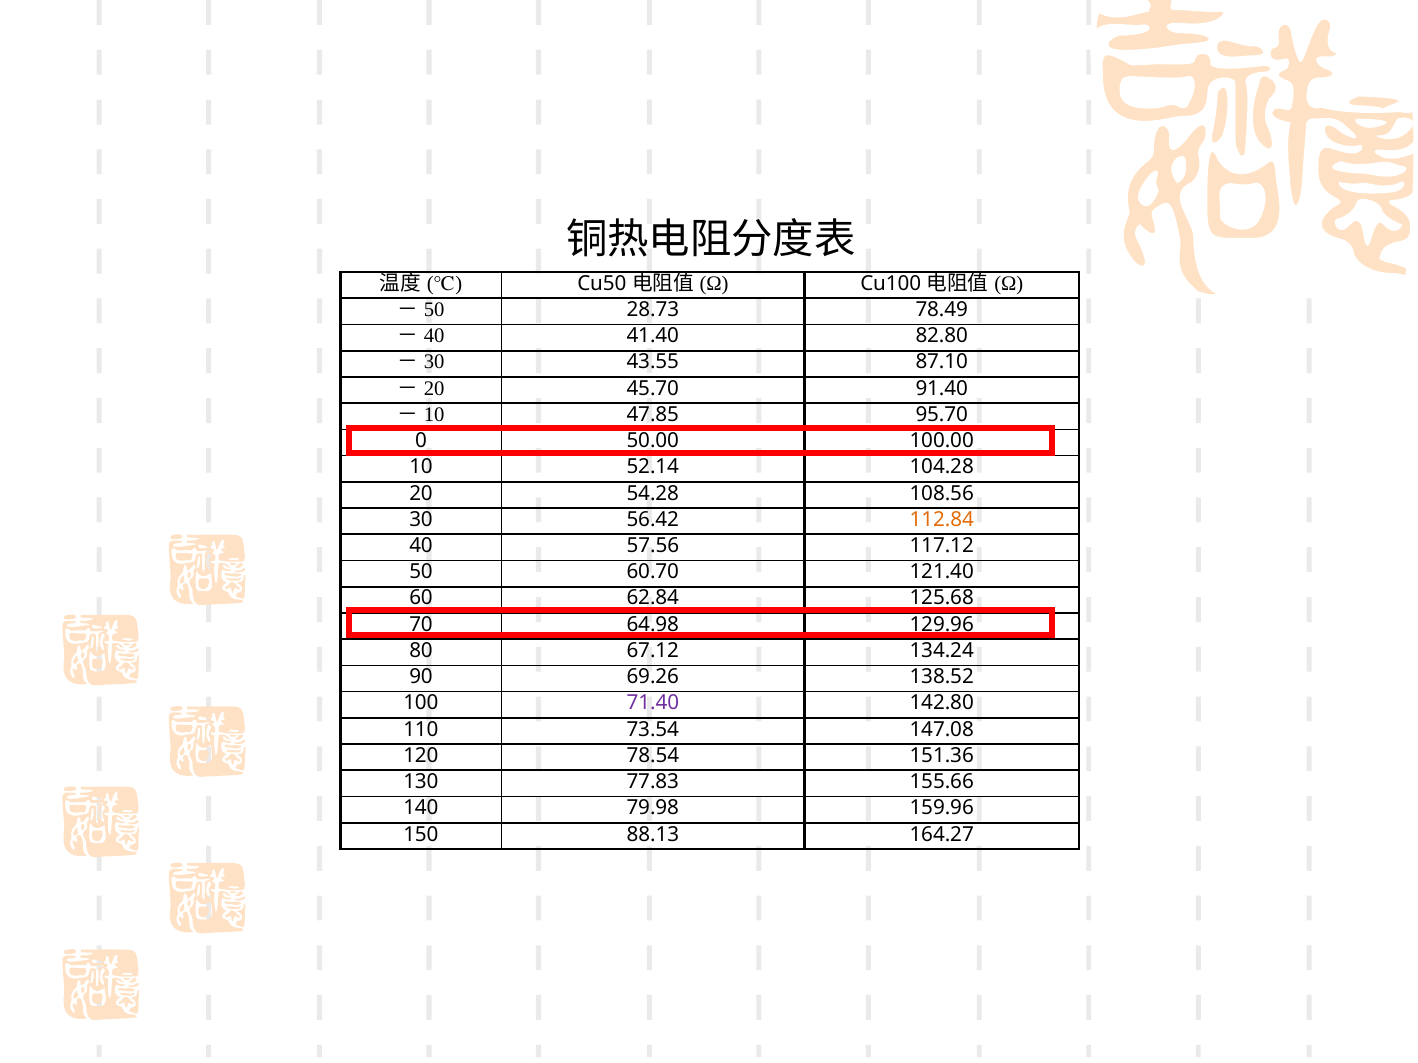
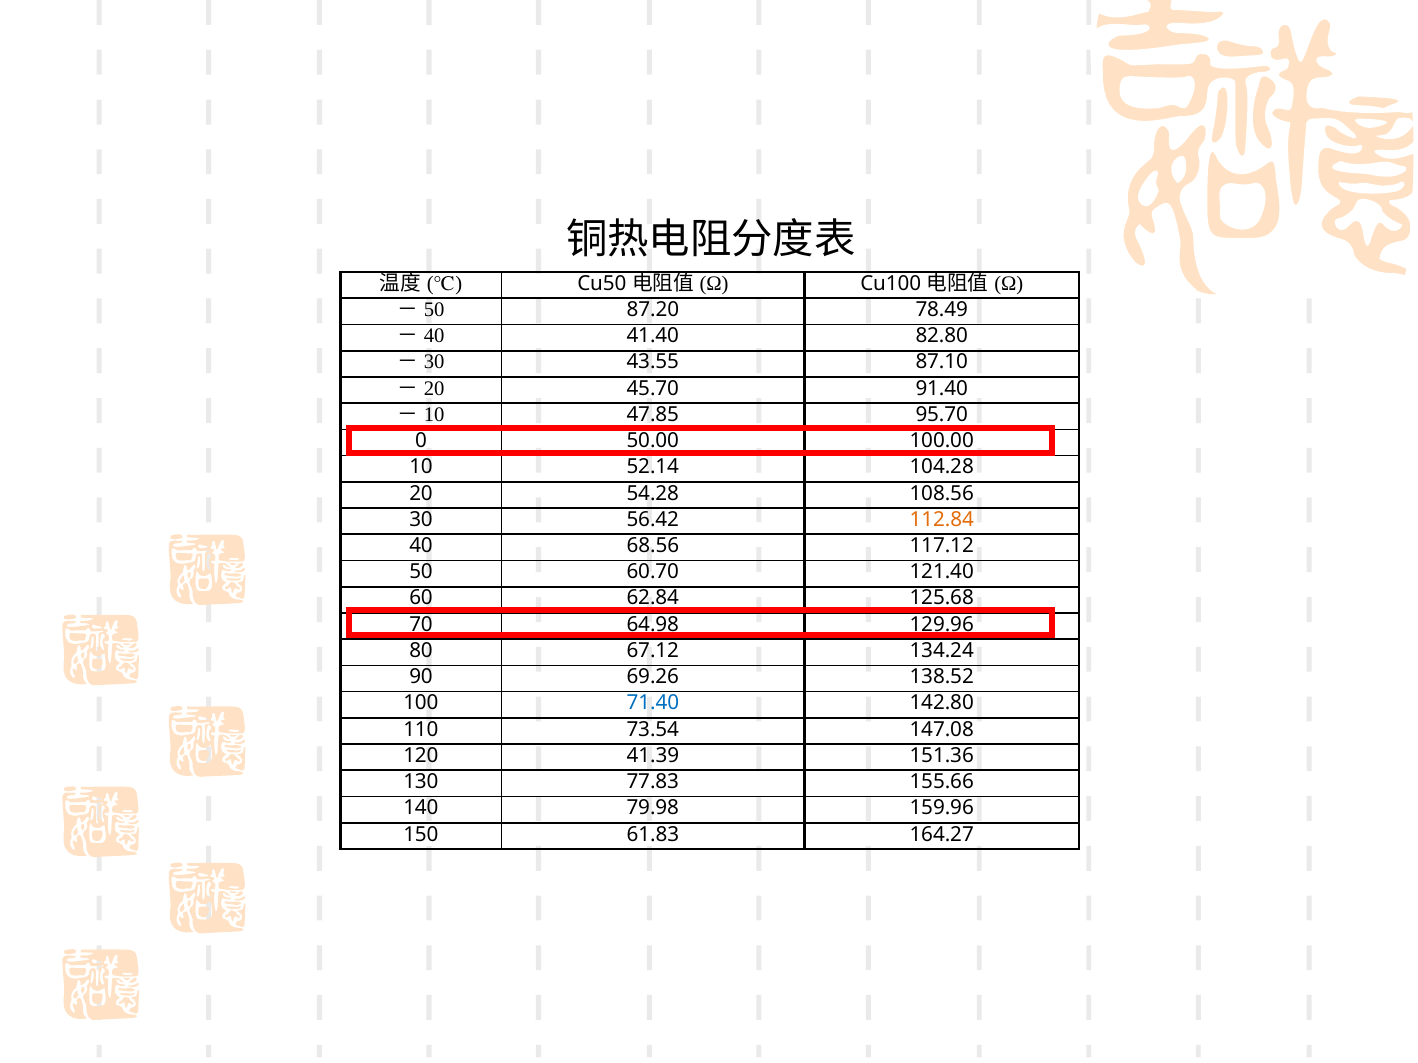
28.73: 28.73 -> 87.20 (653, 310)
57.56: 57.56 -> 68.56 (653, 546)
71.40 colour: purple -> blue (653, 703)
78.54: 78.54 -> 41.39 (653, 756)
88.13: 88.13 -> 61.83 (653, 835)
